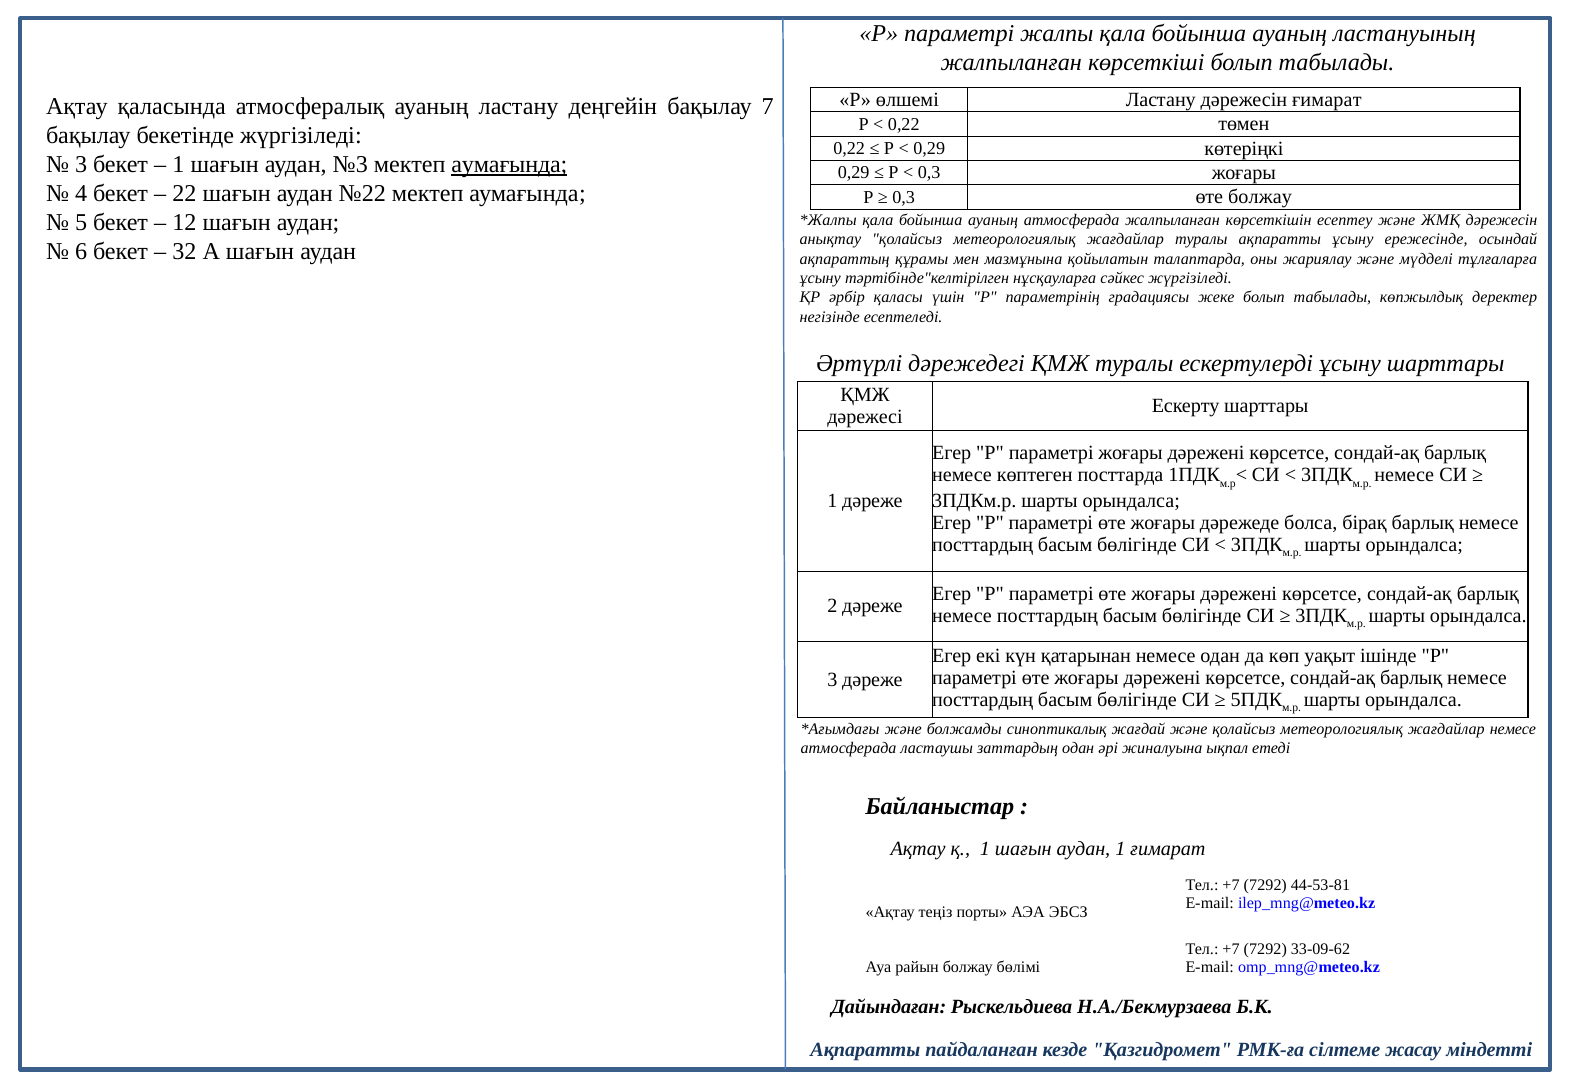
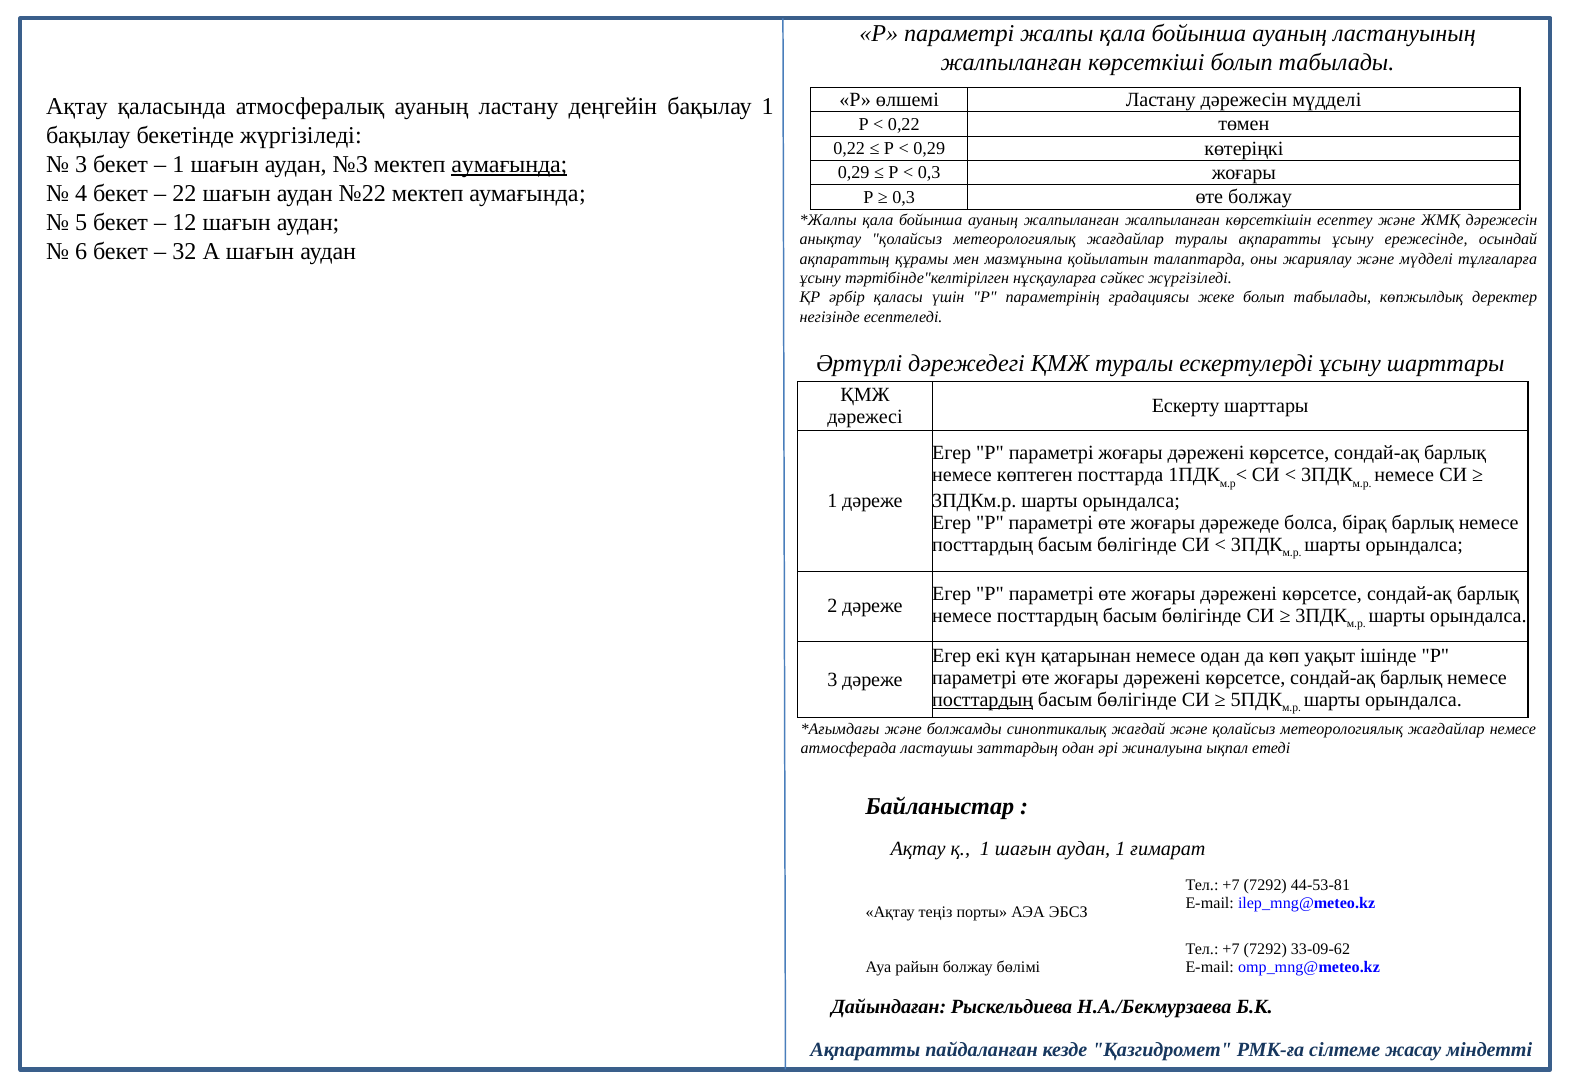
дәрежесін ғимарат: ғимарат -> мүдделі (1327, 100)
бақылау 7: 7 -> 1 (768, 106)
ауаның атмосферада: атмосферада -> жалпыланған (1072, 220)
посттардың underline: none -> present (983, 700)
